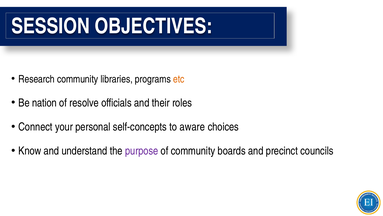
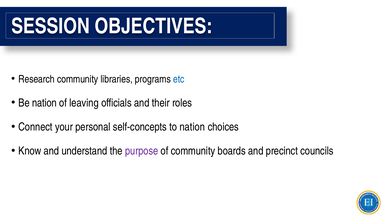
etc colour: orange -> blue (179, 79)
resolve: resolve -> leaving (84, 103)
to aware: aware -> nation (192, 127)
